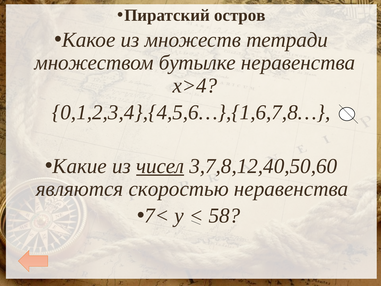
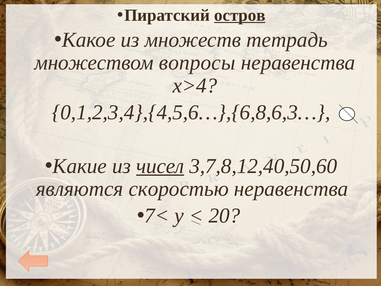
остров underline: none -> present (240, 15)
тетради: тетради -> тетрадь (287, 40)
бутылке: бутылке -> вопросы (197, 63)
0,1,2,3,4},{4,5,6…},{1,6,7,8…: 0,1,2,3,4},{4,5,6…},{1,6,7,8… -> 0,1,2,3,4},{4,5,6…},{6,8,6,3… (191, 112)
58: 58 -> 20 (224, 216)
